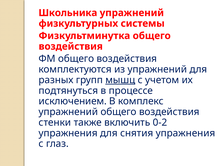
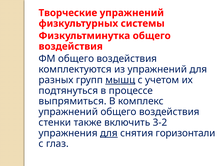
Школьника: Школьника -> Творческие (68, 13)
исключением: исключением -> выпрямиться (73, 101)
0-2: 0-2 -> 3-2 (160, 122)
для underline: none -> present (109, 133)
снятия упражнения: упражнения -> горизонтали (186, 133)
